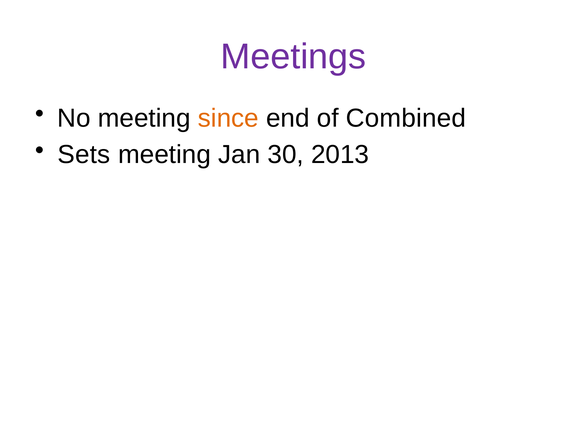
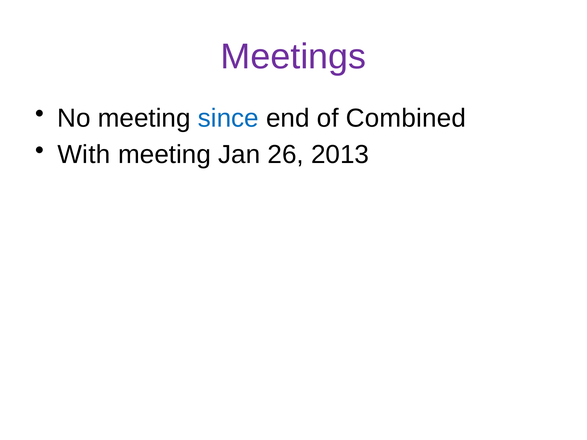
since colour: orange -> blue (228, 118)
Sets: Sets -> With (84, 155)
30: 30 -> 26 (286, 155)
